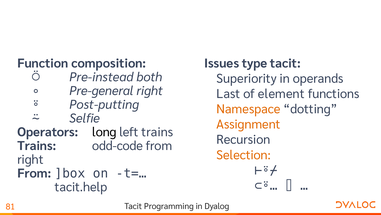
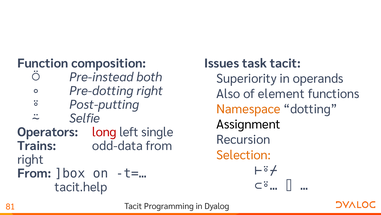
type: type -> task (254, 63)
Pre-general: Pre-general -> Pre-dotting (101, 91)
Last: Last -> Also (228, 94)
Assignment colour: orange -> black (249, 124)
long colour: black -> red (104, 132)
left trains: trains -> single (157, 132)
odd-code: odd-code -> odd-data (118, 145)
